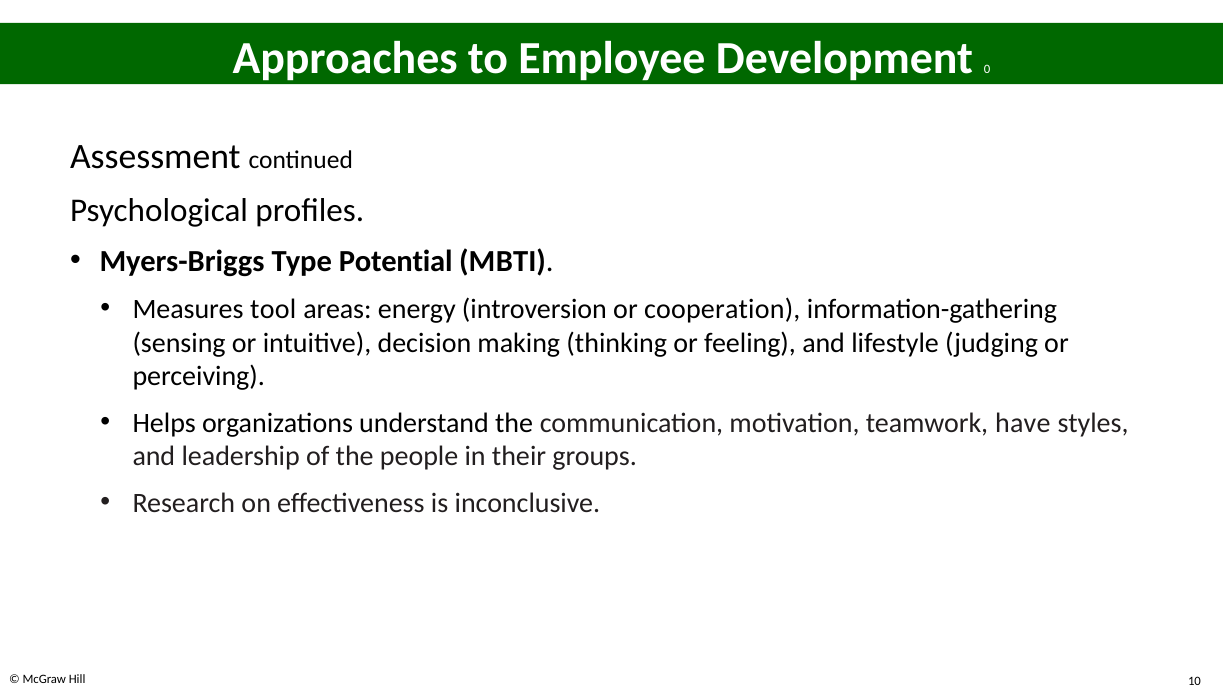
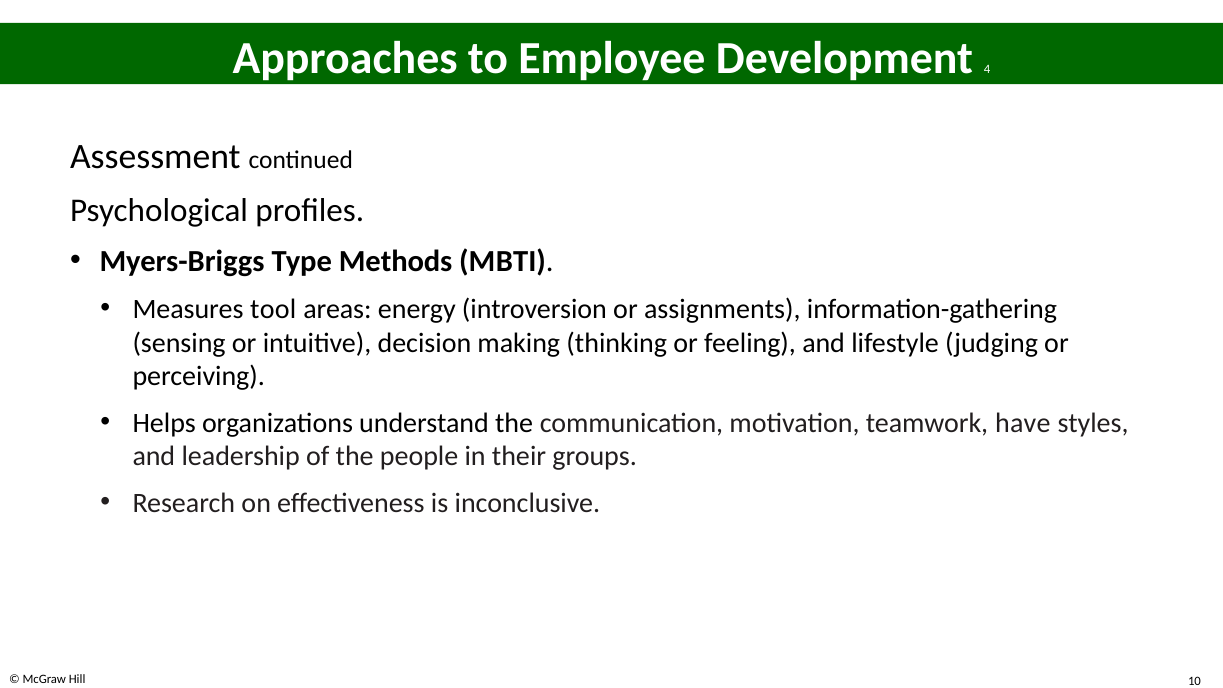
0: 0 -> 4 (987, 69)
Potential: Potential -> Methods (396, 261)
cooperation: cooperation -> assignments (722, 309)
